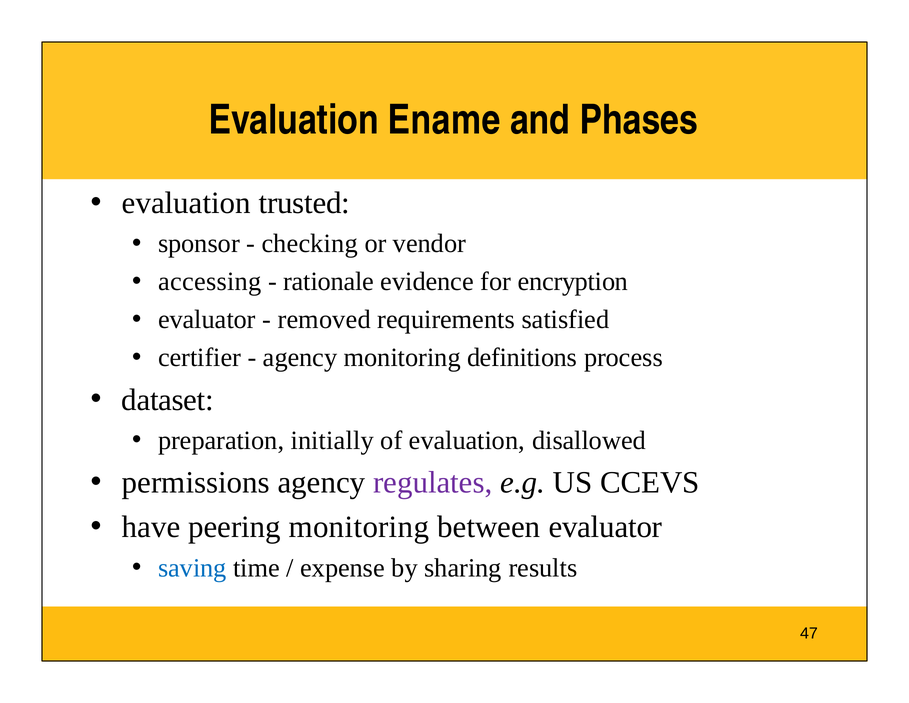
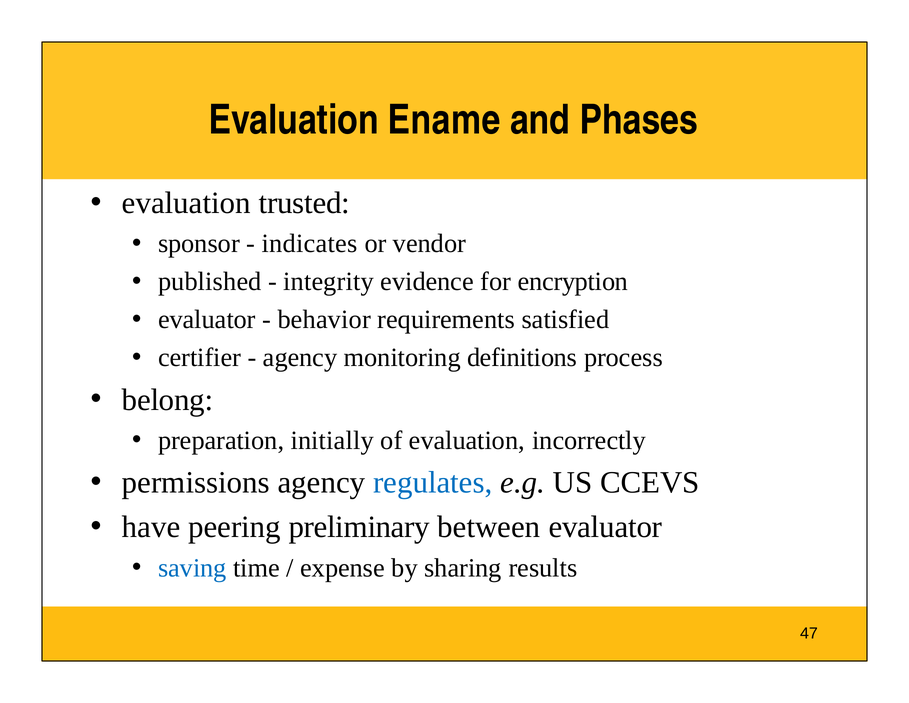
checking: checking -> indicates (310, 243)
accessing: accessing -> published (210, 281)
rationale: rationale -> integrity (329, 281)
removed: removed -> behavior (324, 319)
dataset: dataset -> belong (168, 400)
disallowed: disallowed -> incorrectly (589, 440)
regulates colour: purple -> blue (433, 482)
peering monitoring: monitoring -> preliminary (359, 527)
